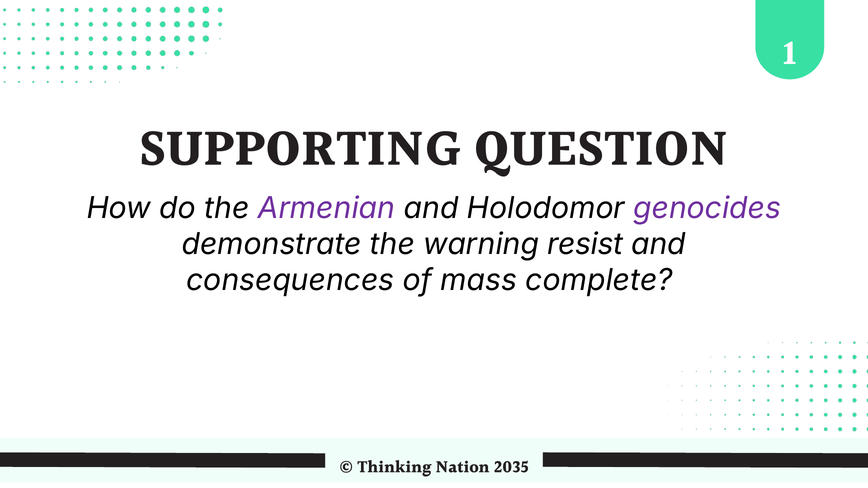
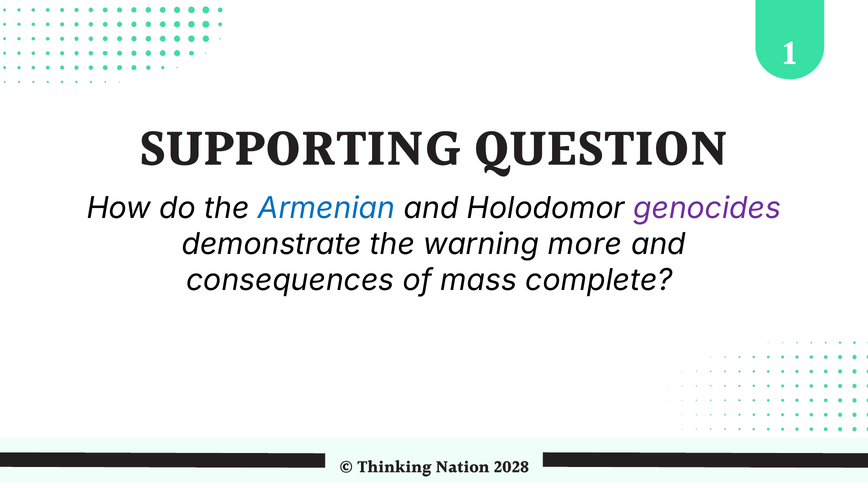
Armenian colour: purple -> blue (326, 208)
resist: resist -> more (585, 244)
2035: 2035 -> 2028 (511, 468)
